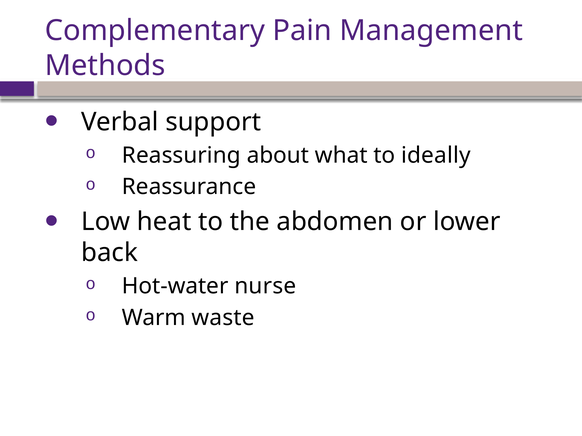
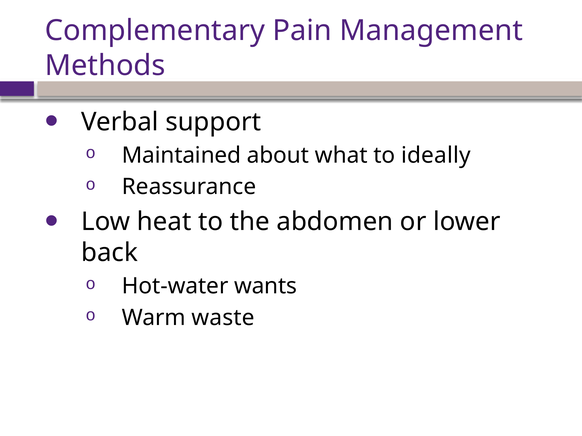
Reassuring: Reassuring -> Maintained (181, 155)
nurse: nurse -> wants (266, 286)
